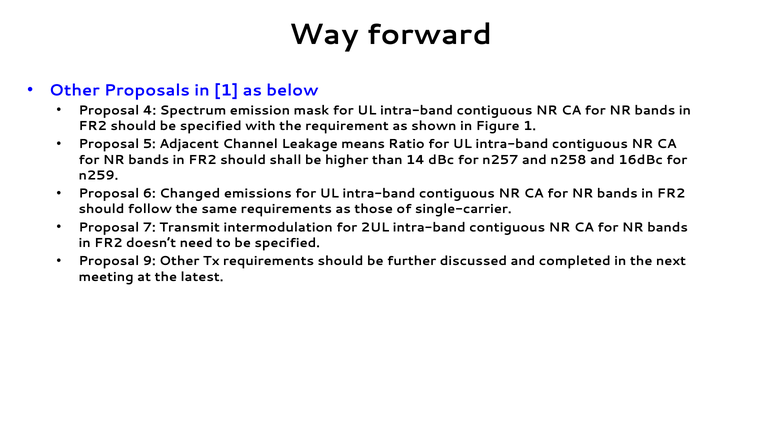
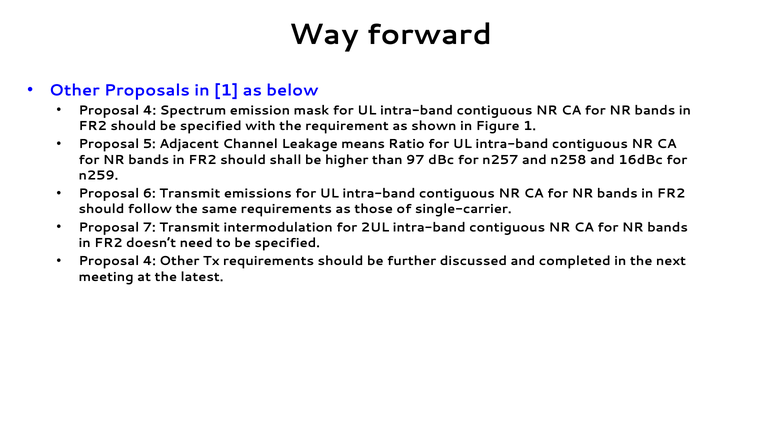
14: 14 -> 97 (415, 160)
6 Changed: Changed -> Transmit (190, 194)
9: 9 -> 4 (149, 261)
